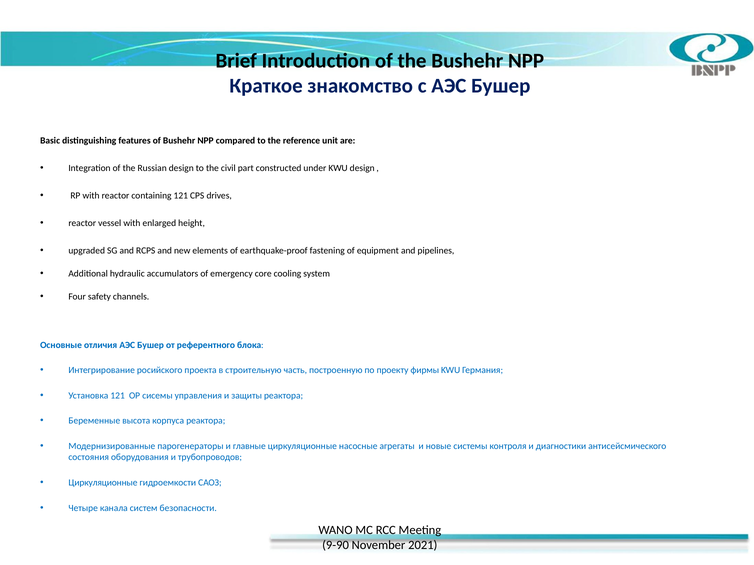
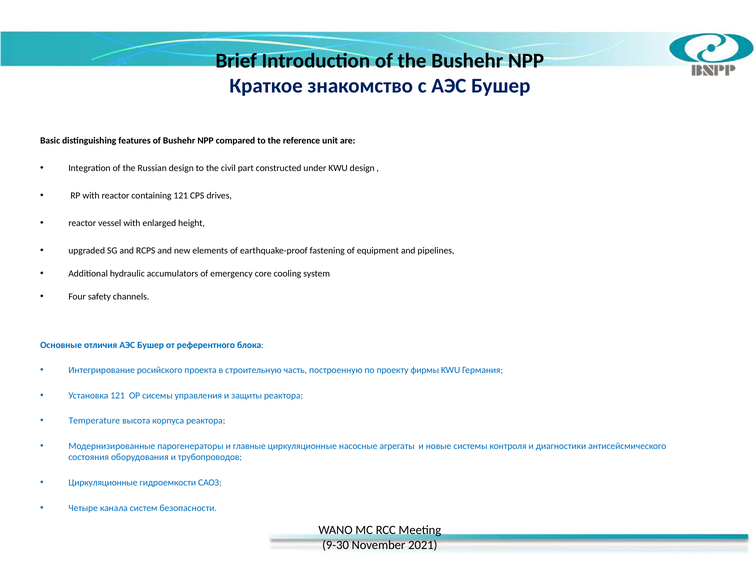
Беременные: Беременные -> Temperature (94, 421)
9-90: 9-90 -> 9-30 (336, 546)
